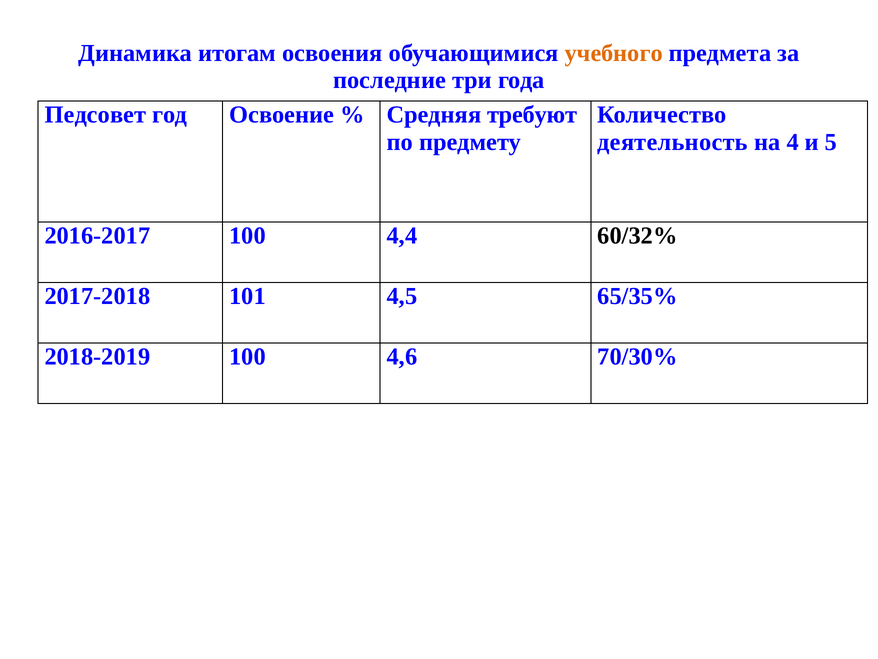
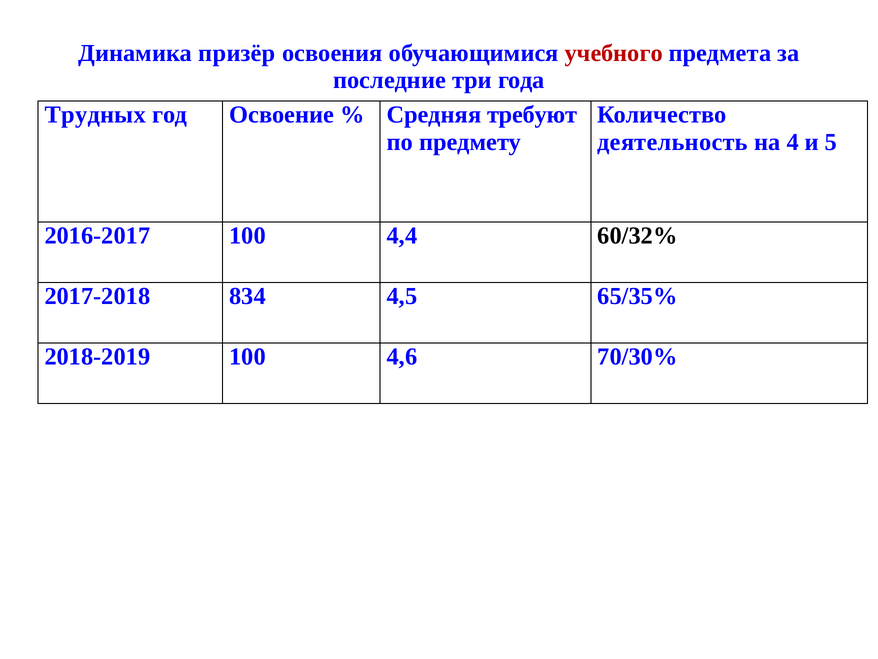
итогам: итогам -> призёр (237, 53)
учебного colour: orange -> red (614, 53)
Педсовет: Педсовет -> Трудных (95, 115)
101: 101 -> 834 (247, 296)
